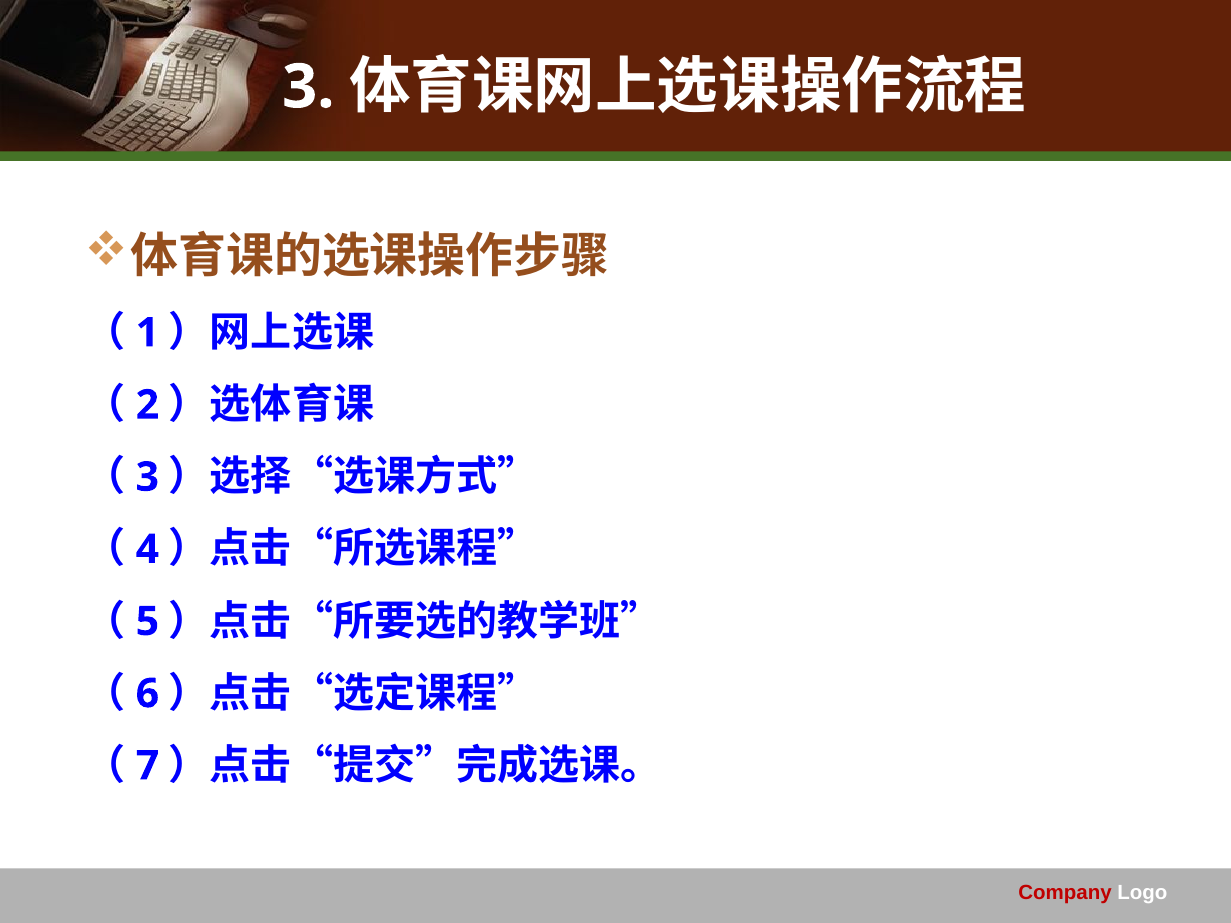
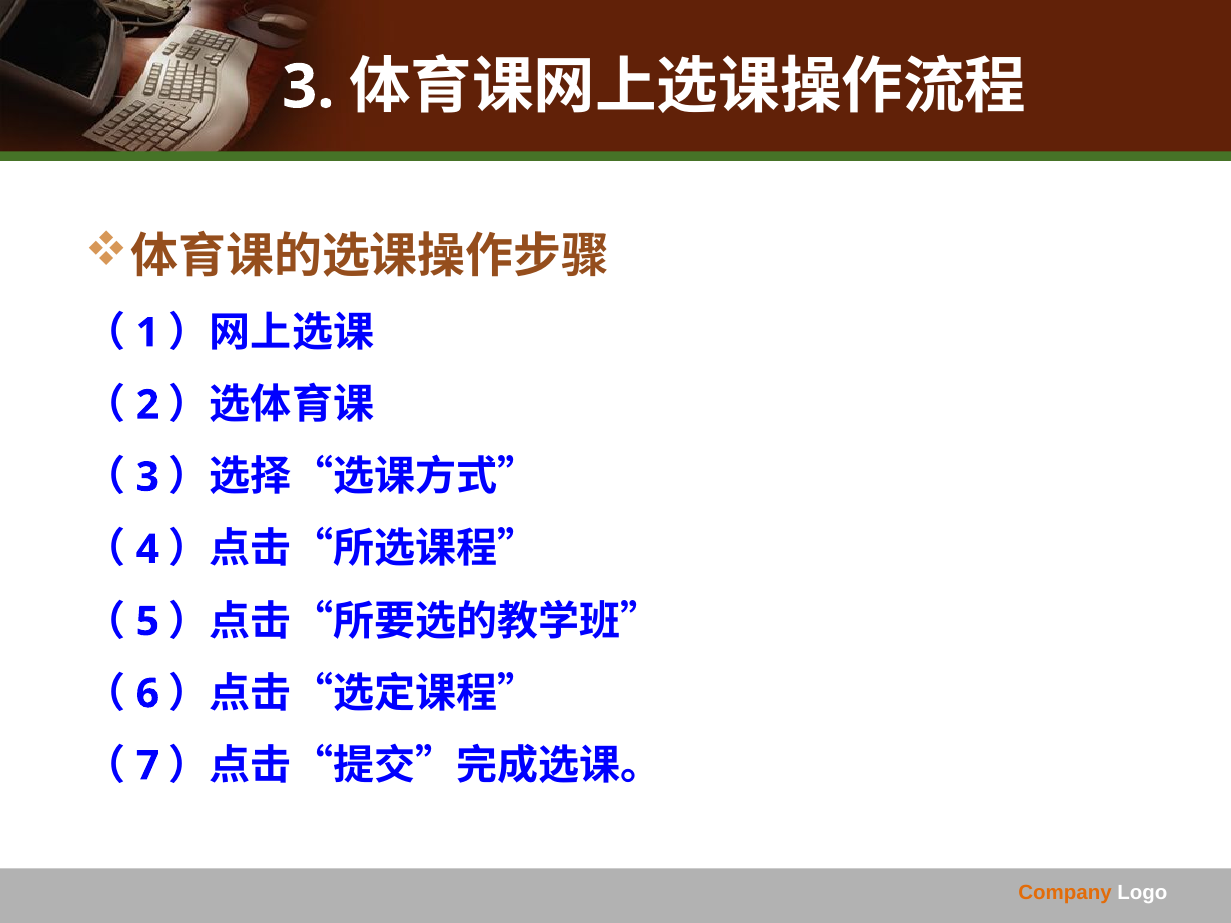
Company colour: red -> orange (1065, 893)
